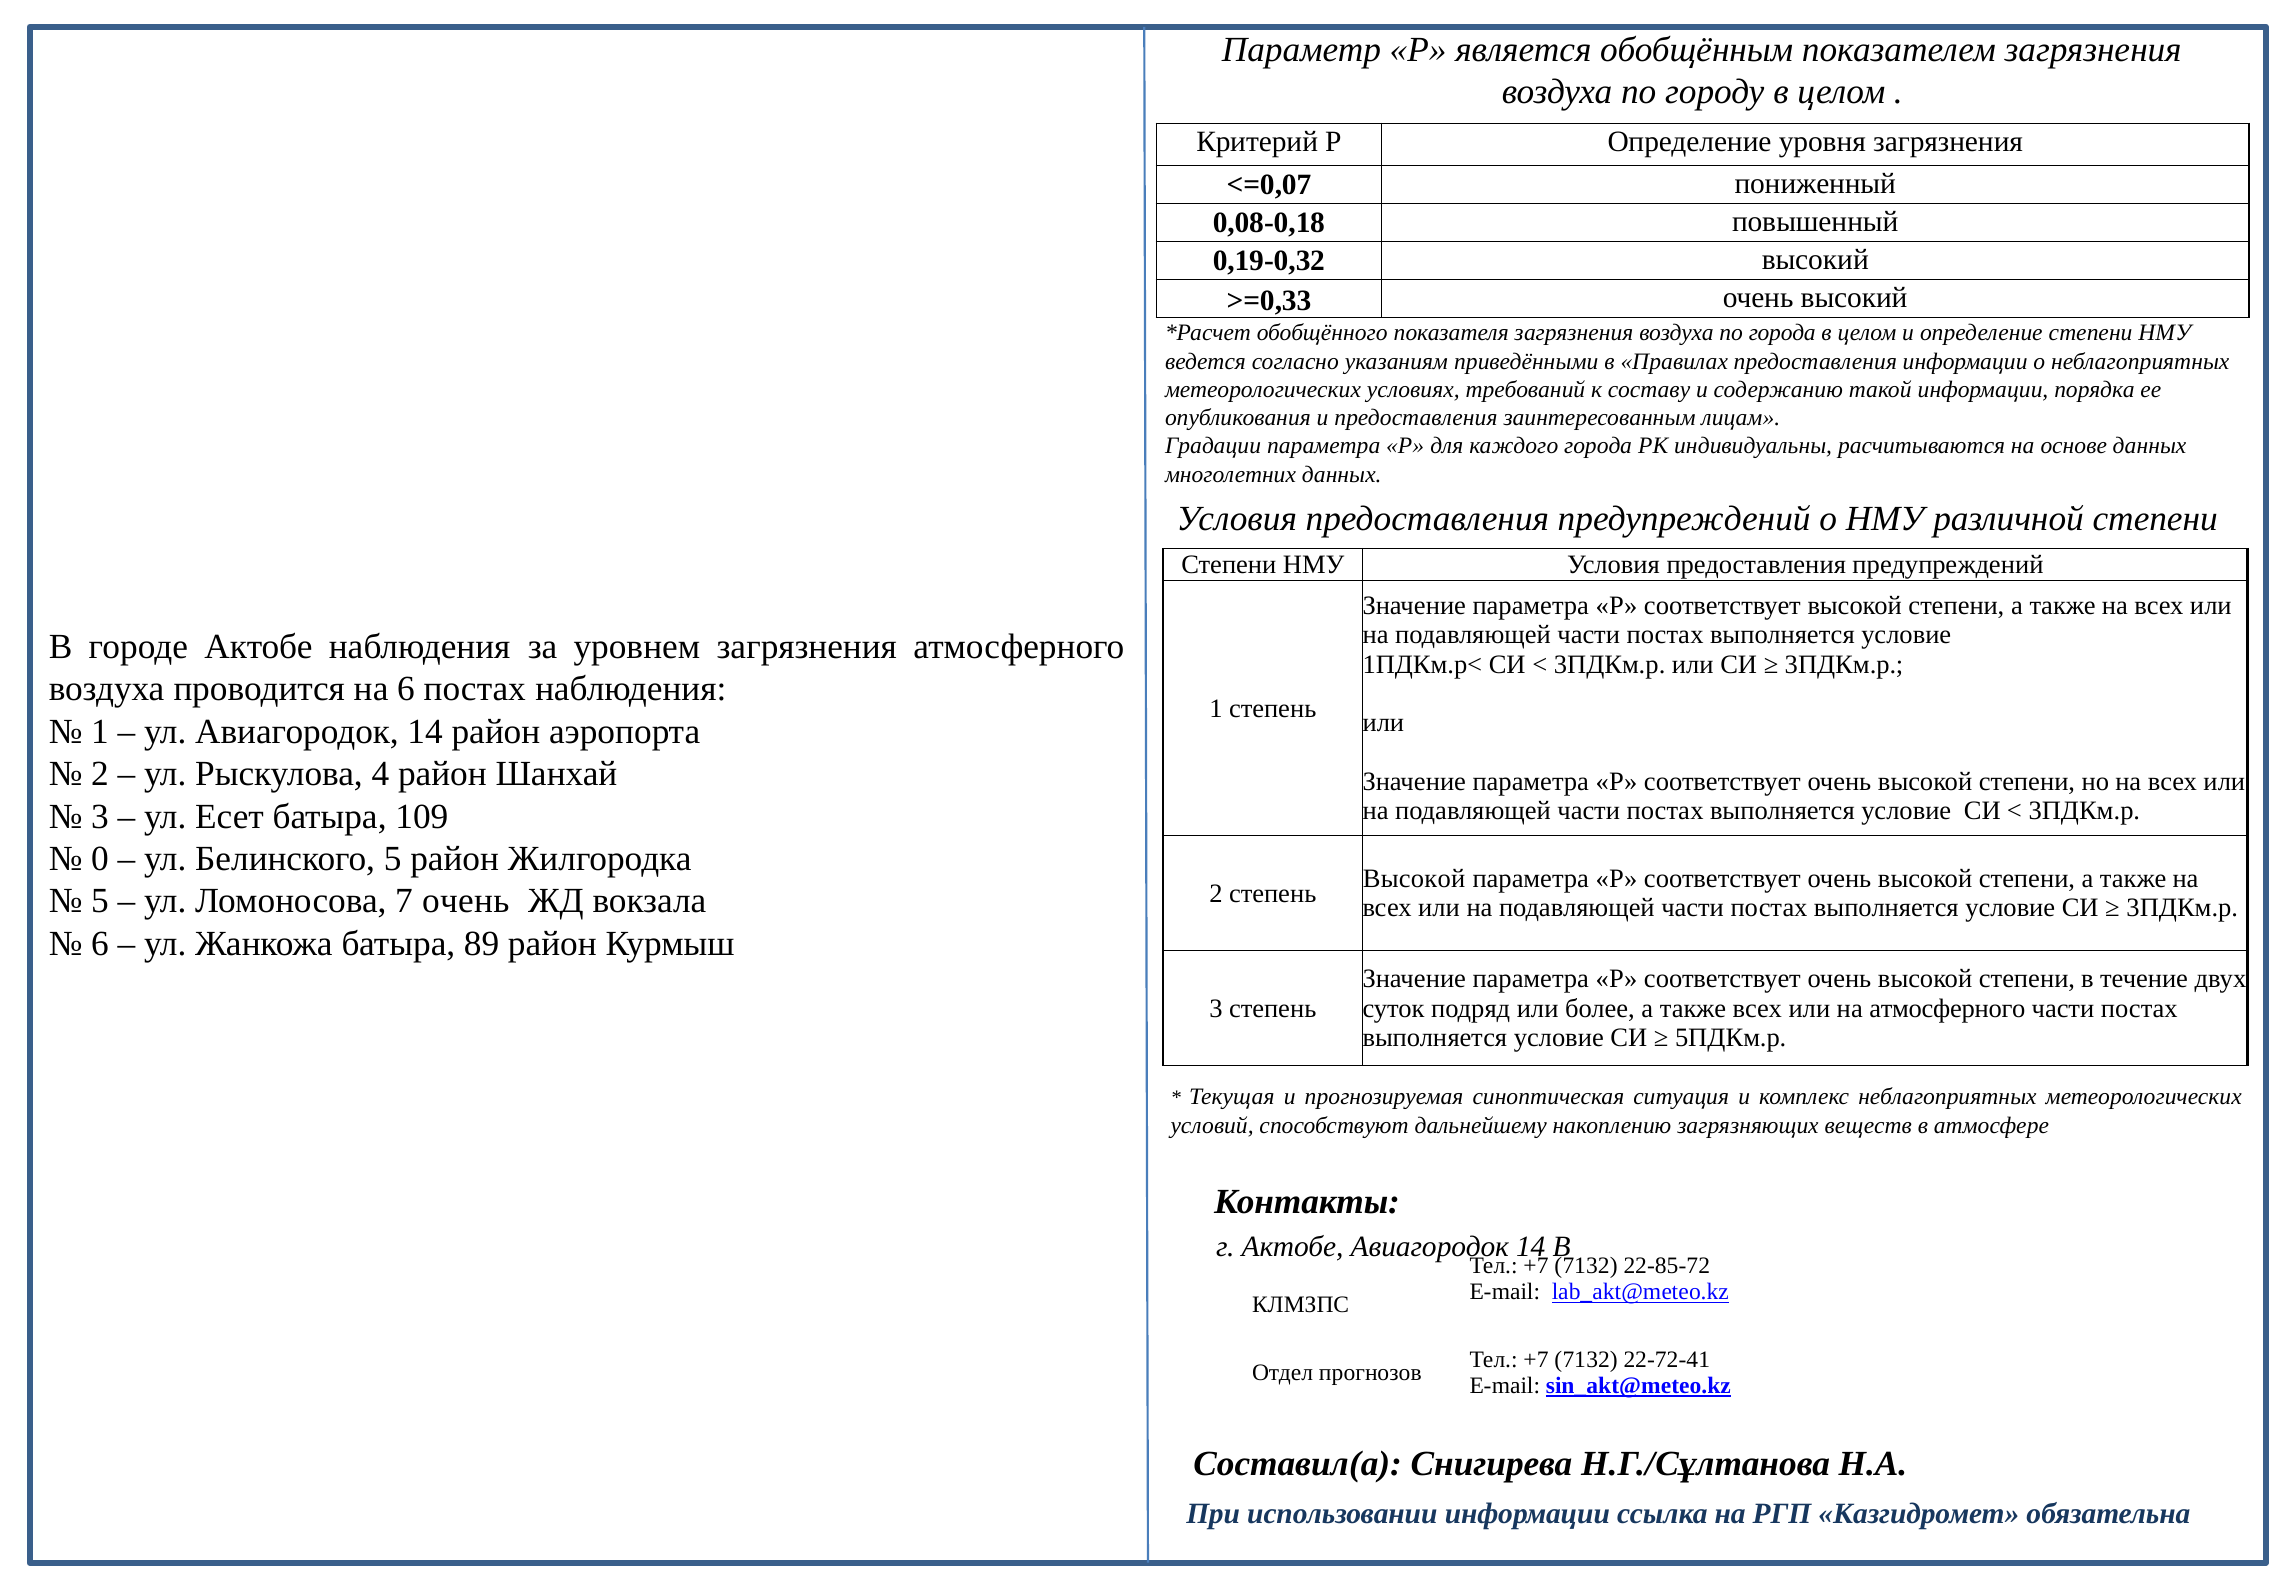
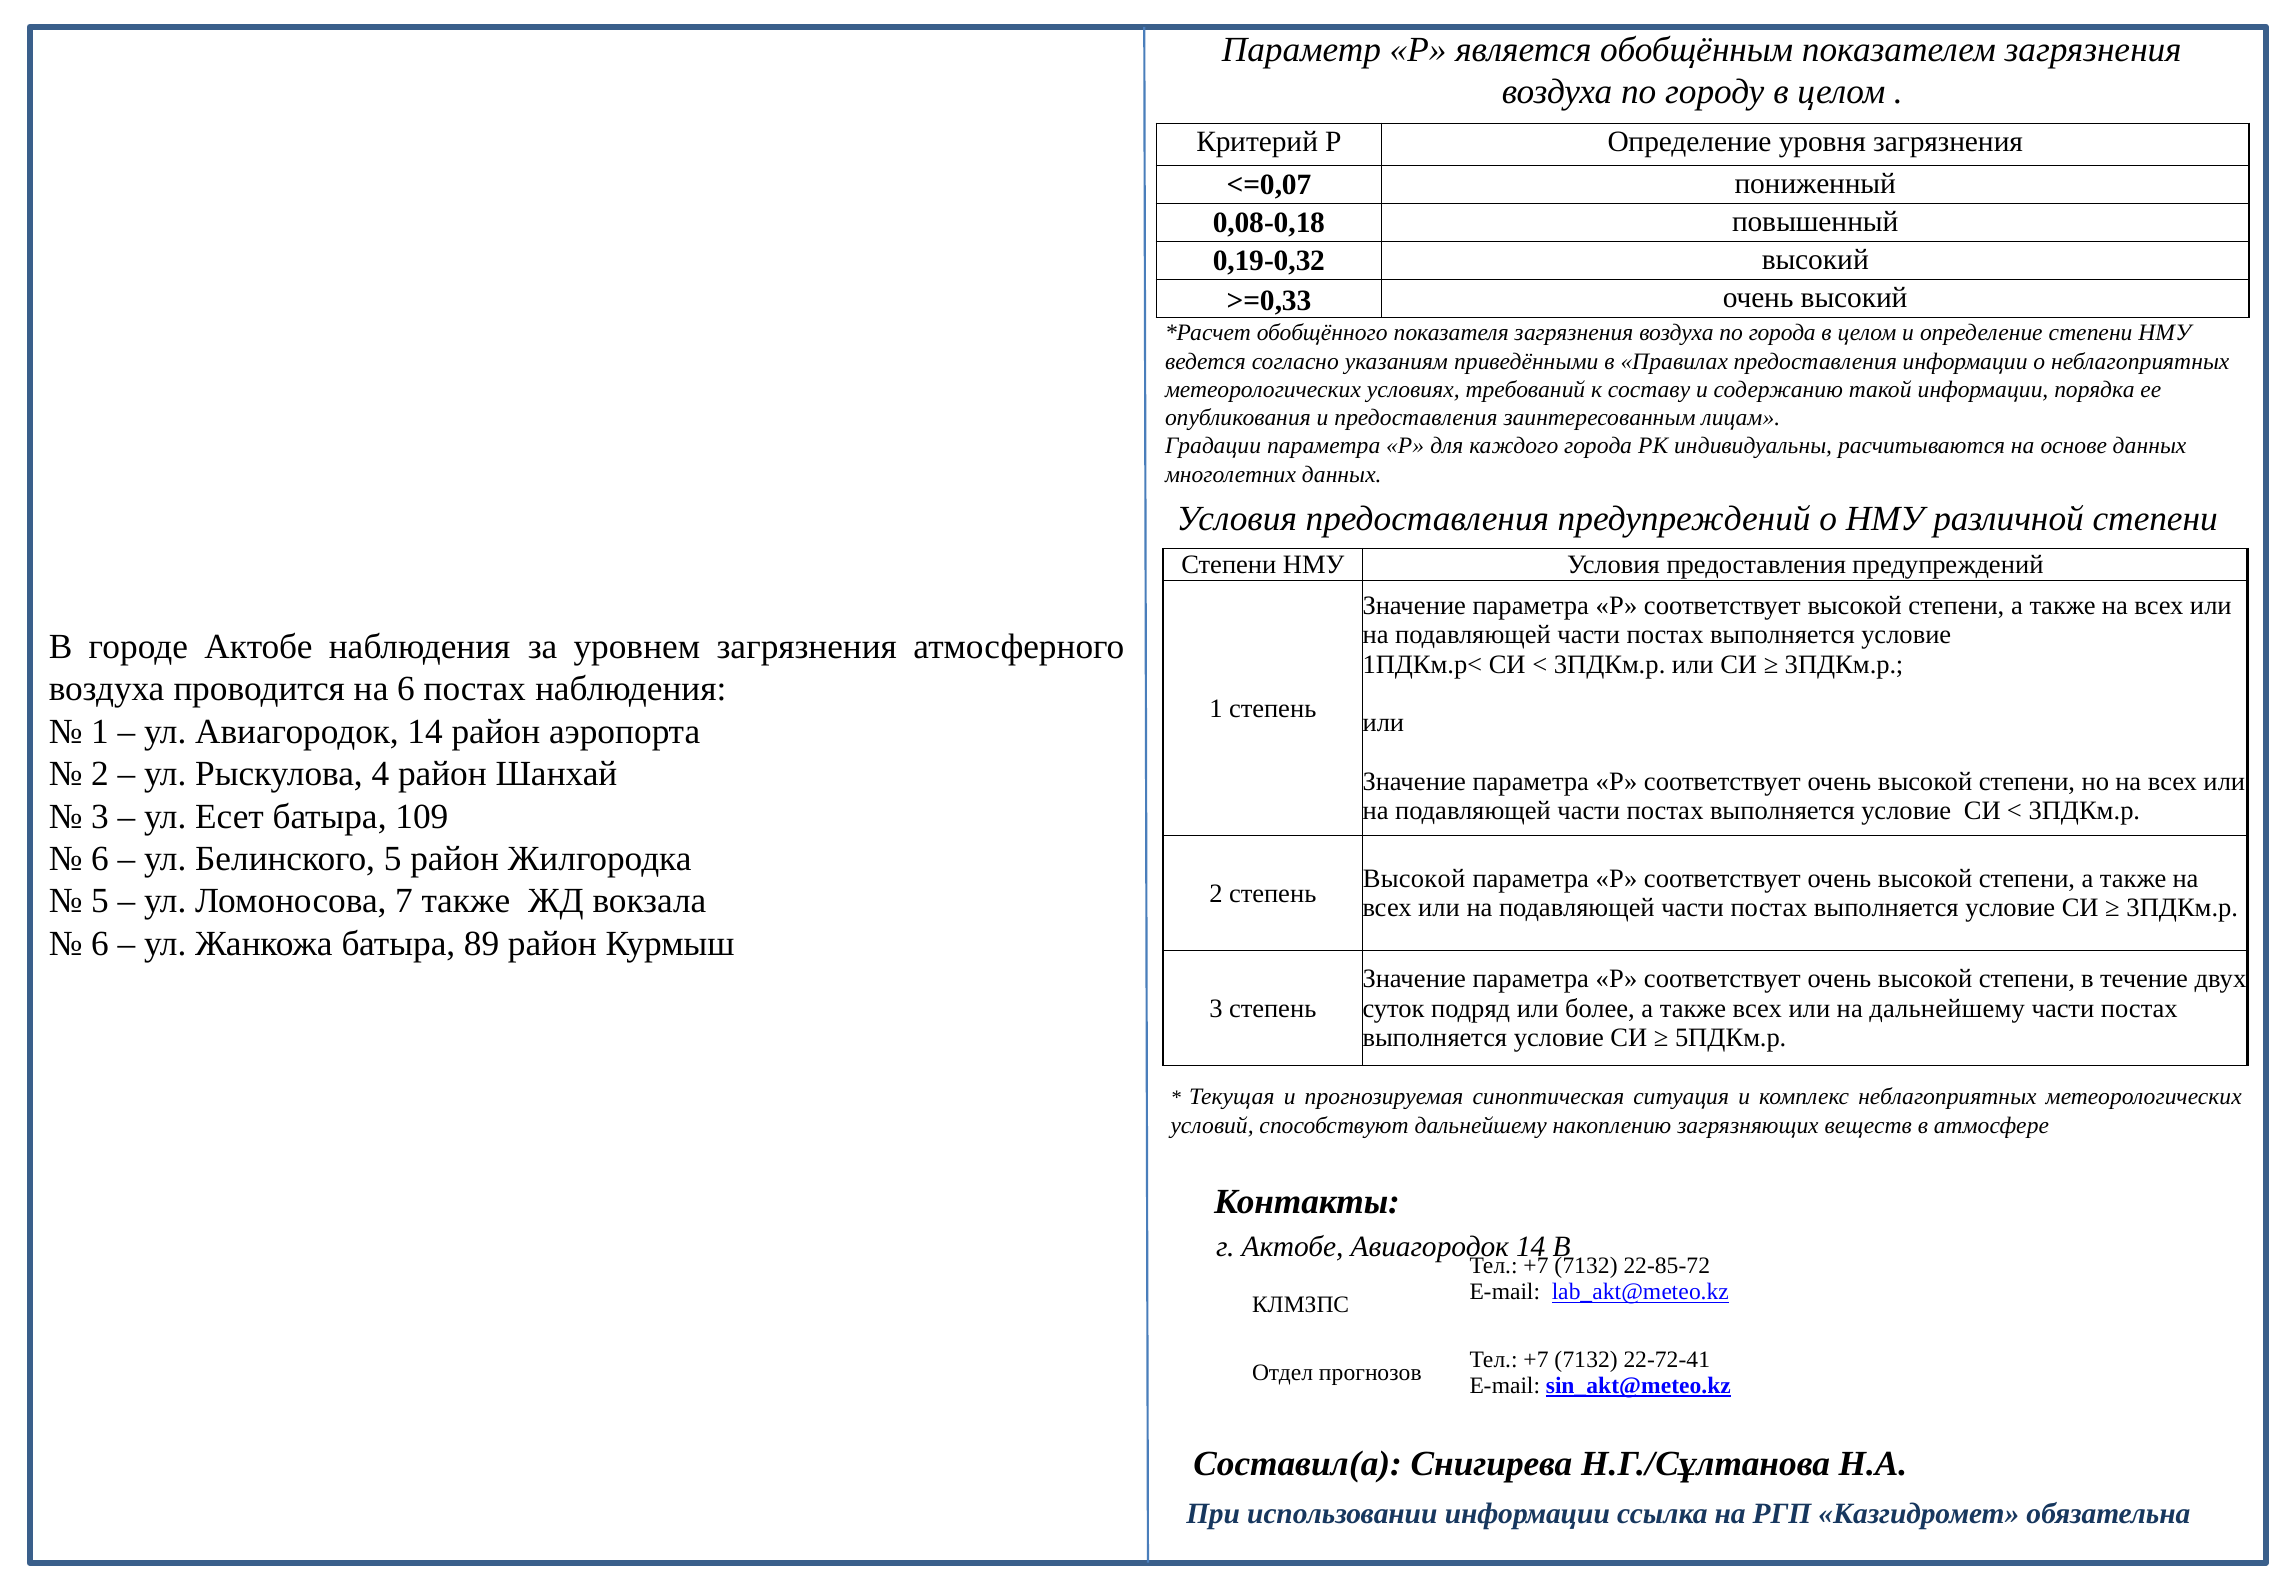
0: 0 -> 6 (100, 859)
7 очень: очень -> также (466, 901)
на атмосферного: атмосферного -> дальнейшему (1947, 1008)
